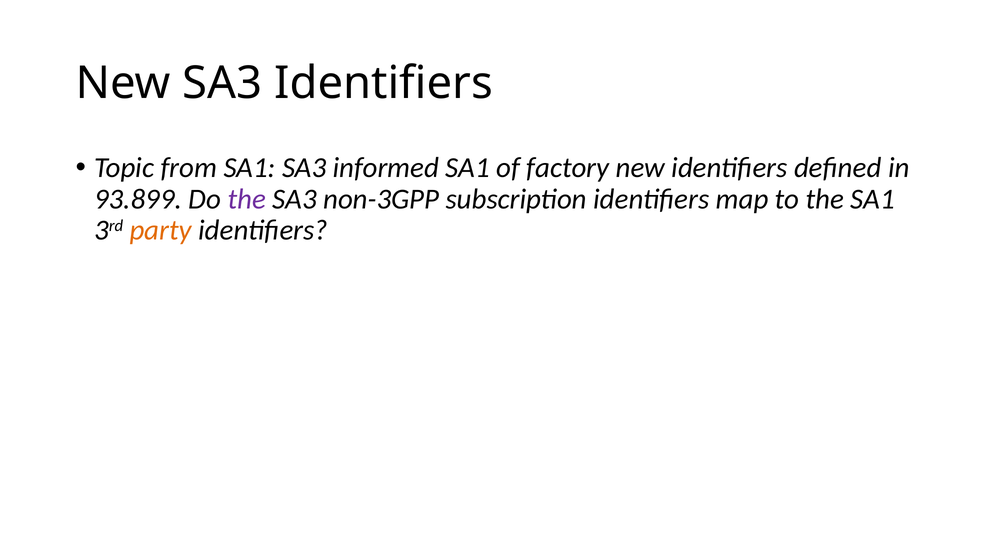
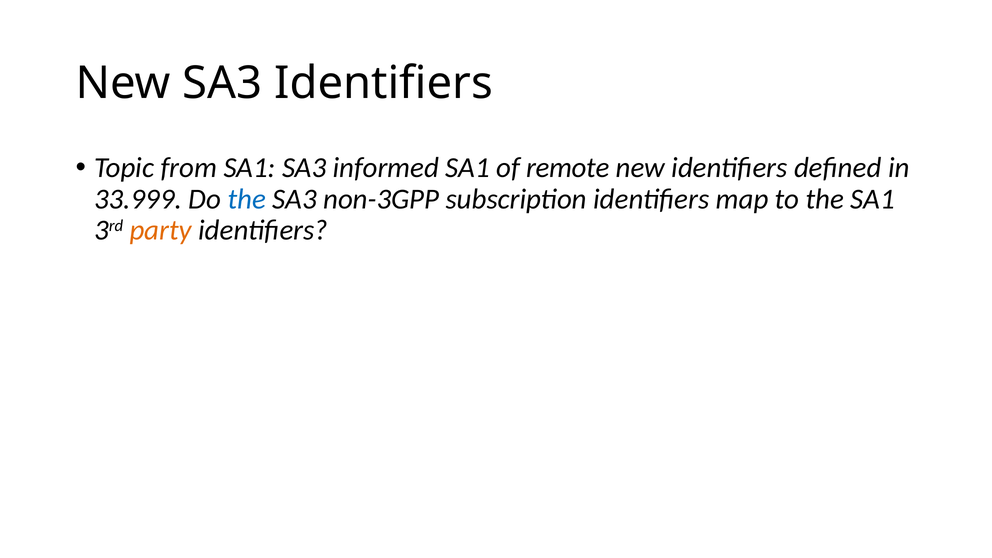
factory: factory -> remote (568, 168)
93.899: 93.899 -> 33.999 (138, 199)
the colour: purple -> blue (247, 199)
